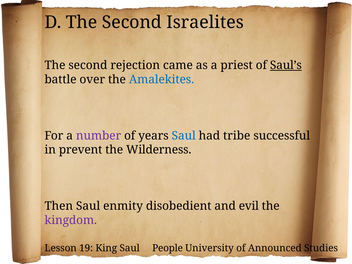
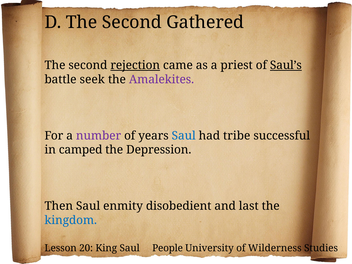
Israelites: Israelites -> Gathered (205, 22)
rejection underline: none -> present (135, 65)
over: over -> seek (92, 79)
Amalekites colour: blue -> purple (162, 79)
prevent: prevent -> camped (81, 150)
Wilderness: Wilderness -> Depression (159, 150)
evil: evil -> last (249, 206)
kingdom colour: purple -> blue (71, 220)
19: 19 -> 20 (86, 248)
Announced: Announced -> Wilderness (275, 248)
